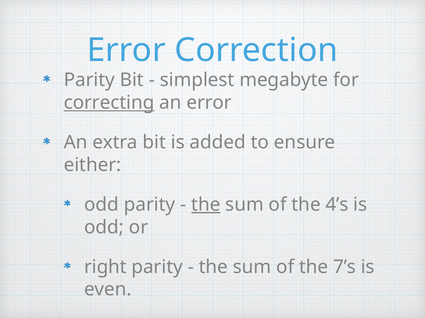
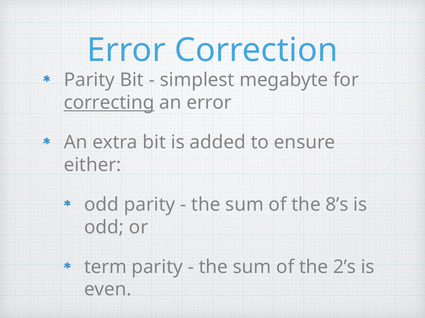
the underline: present -> none (206, 205)
4’s: 4’s -> 8’s (337, 205)
right: right -> term (105, 267)
7’s: 7’s -> 2’s (345, 267)
